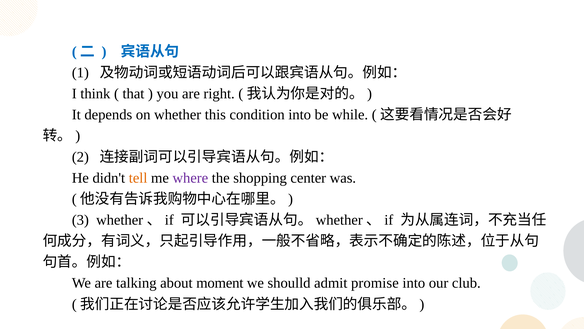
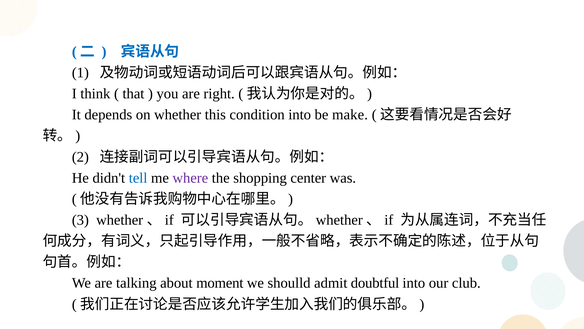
while: while -> make (350, 115)
tell colour: orange -> blue (138, 178)
promise: promise -> doubtful (375, 283)
